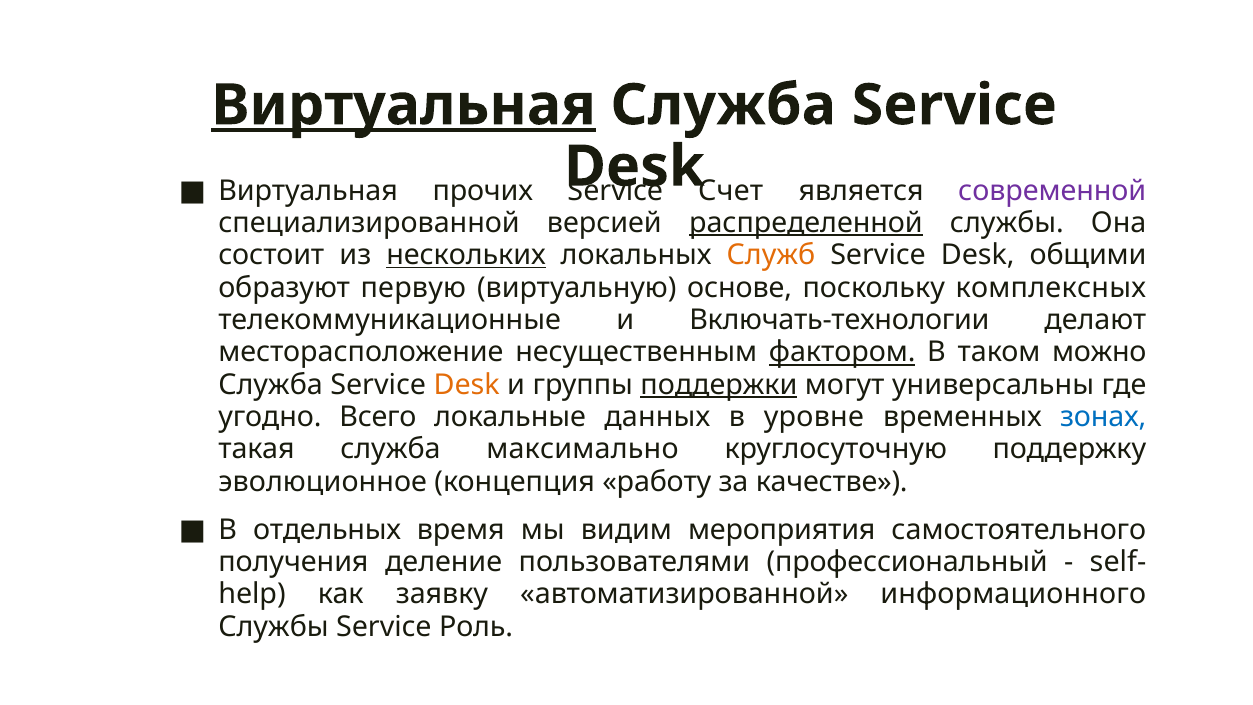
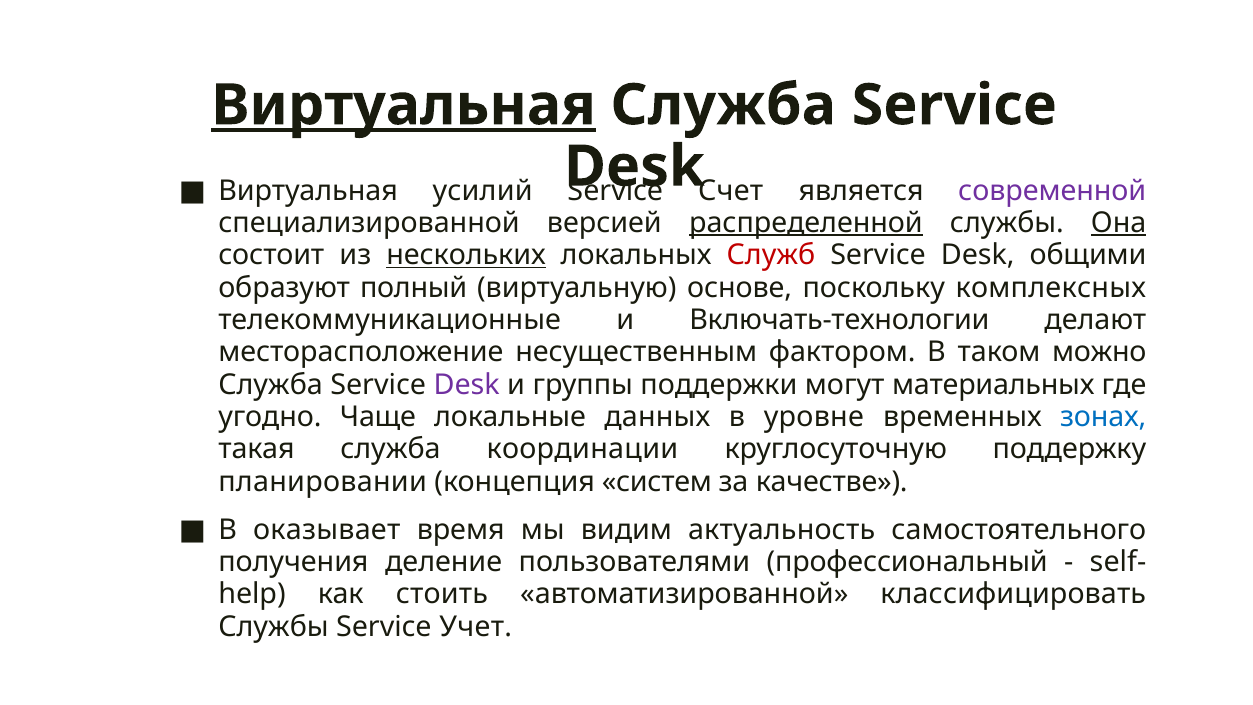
прочих: прочих -> усилий (483, 191)
Она underline: none -> present (1119, 223)
Служб colour: orange -> red (771, 255)
первую: первую -> полный (414, 288)
фактором underline: present -> none (842, 352)
Desk colour: orange -> purple (467, 385)
поддержки underline: present -> none (719, 385)
универсальны: универсальны -> материальных (993, 385)
Всего: Всего -> Чаще (378, 417)
максимально: максимально -> координации (582, 449)
эволюционное: эволюционное -> планировании (323, 482)
работу: работу -> систем (657, 482)
отдельных: отдельных -> оказывает (327, 530)
мероприятия: мероприятия -> актуальность (782, 530)
заявку: заявку -> стоить (442, 594)
информационного: информационного -> классифицировать (1013, 594)
Роль: Роль -> Учет (476, 627)
